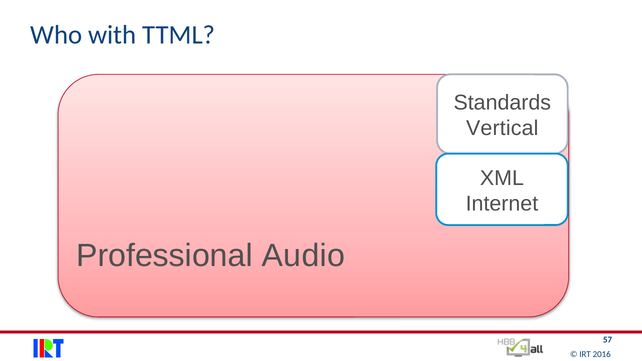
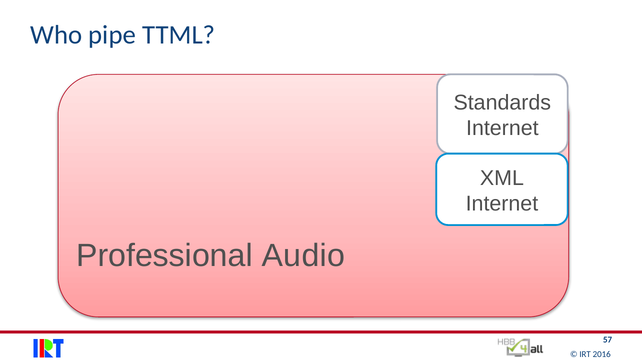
with: with -> pipe (112, 35)
Vertical: Vertical -> Internet (502, 128)
